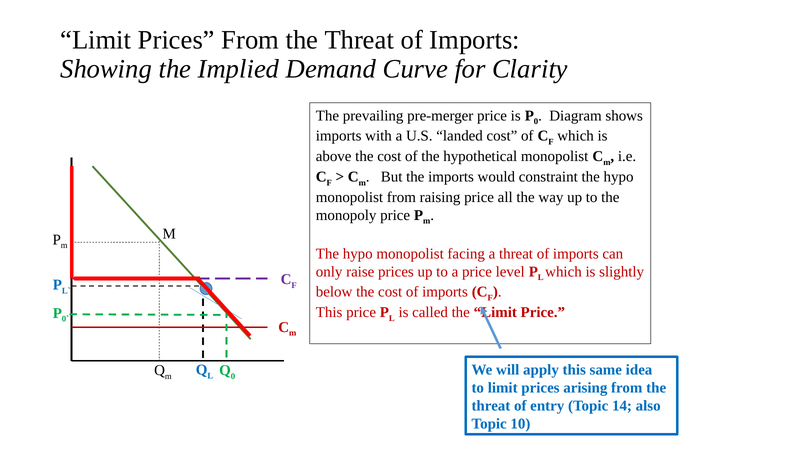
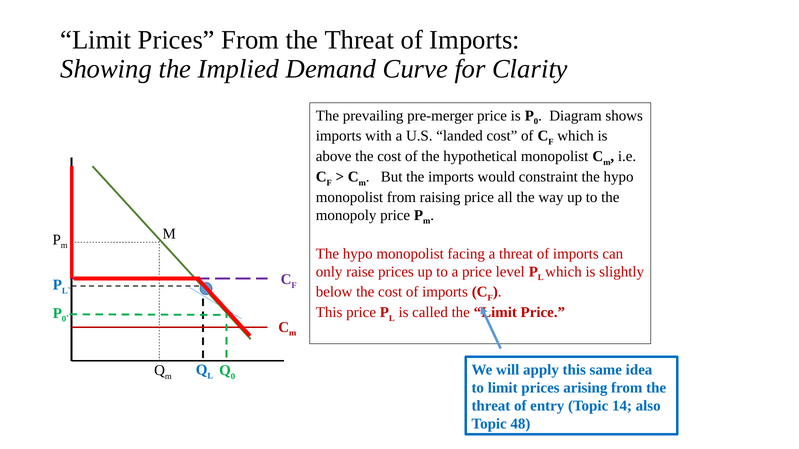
10: 10 -> 48 (520, 424)
